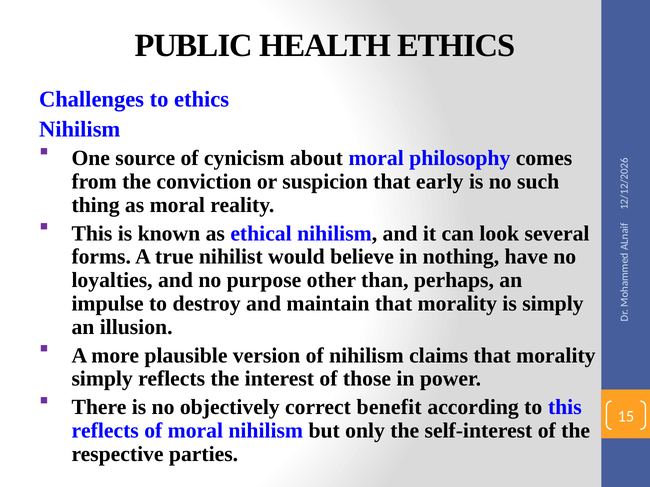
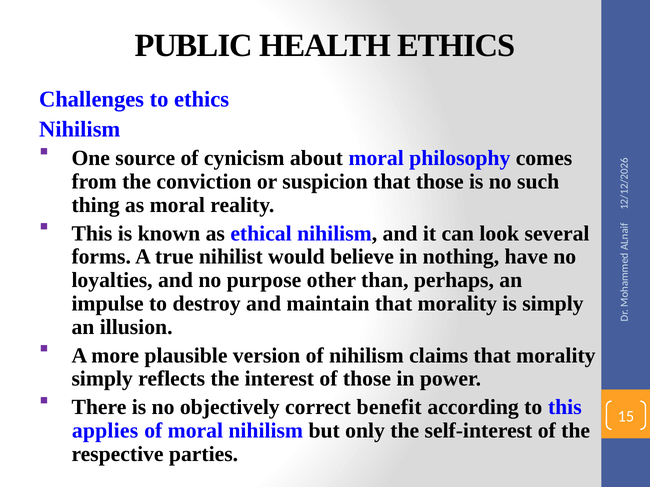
that early: early -> those (440, 182)
reflects: reflects -> applies (105, 431)
